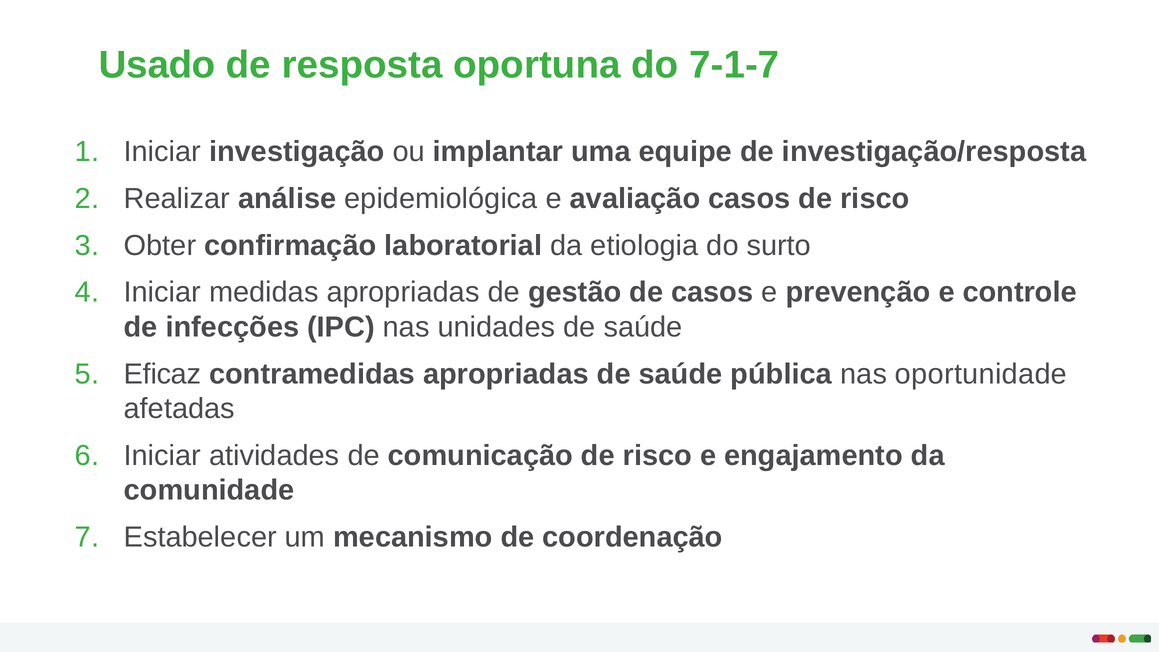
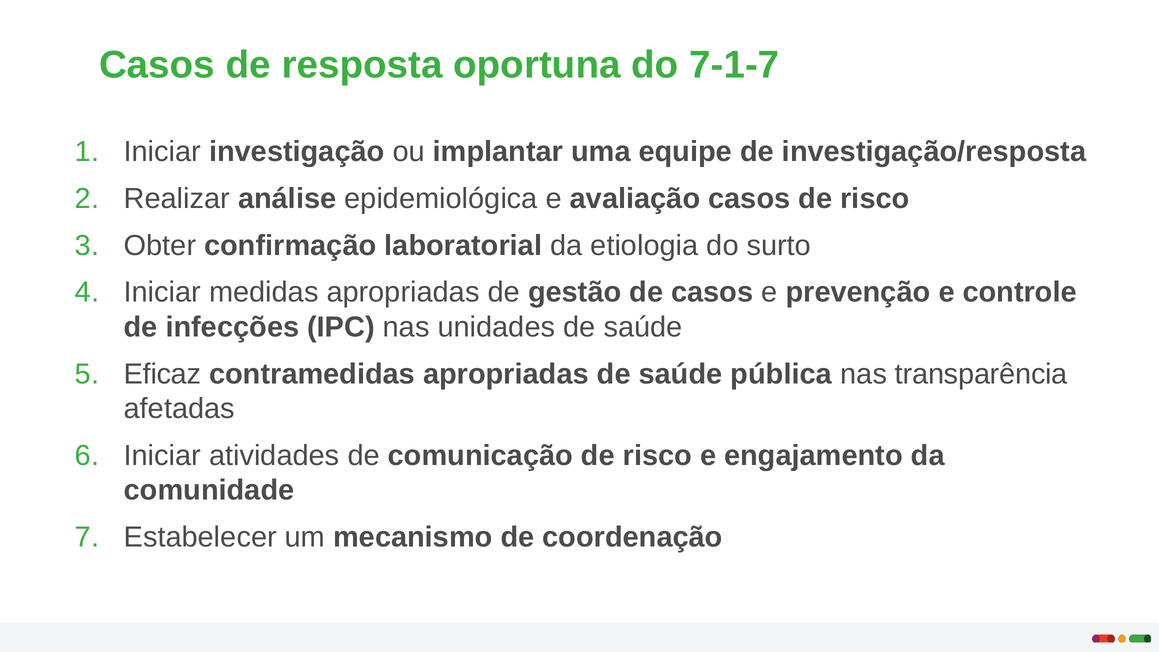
Usado: Usado -> Casos (157, 65)
oportunidade: oportunidade -> transparência (981, 374)
